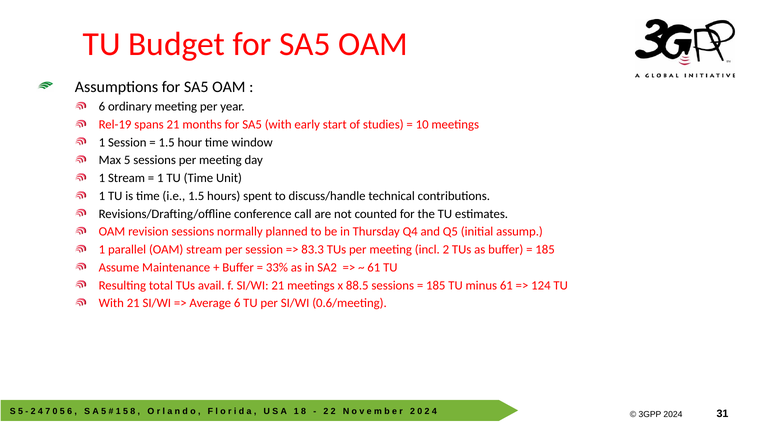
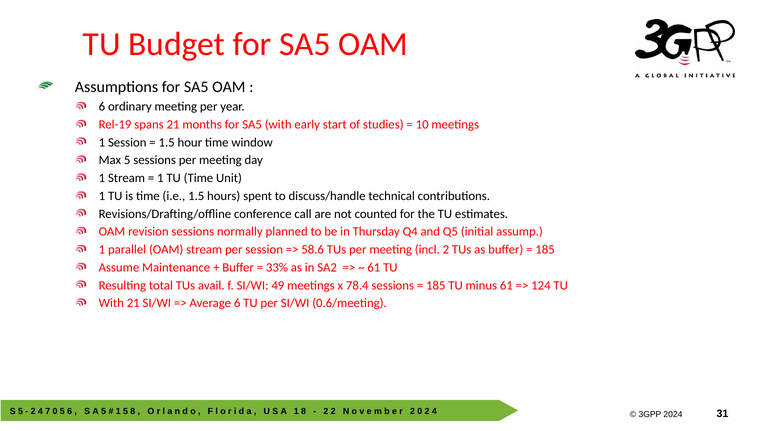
83.3: 83.3 -> 58.6 (313, 250)
SI/WI 21: 21 -> 49 (278, 286)
88.5: 88.5 -> 78.4 (357, 286)
